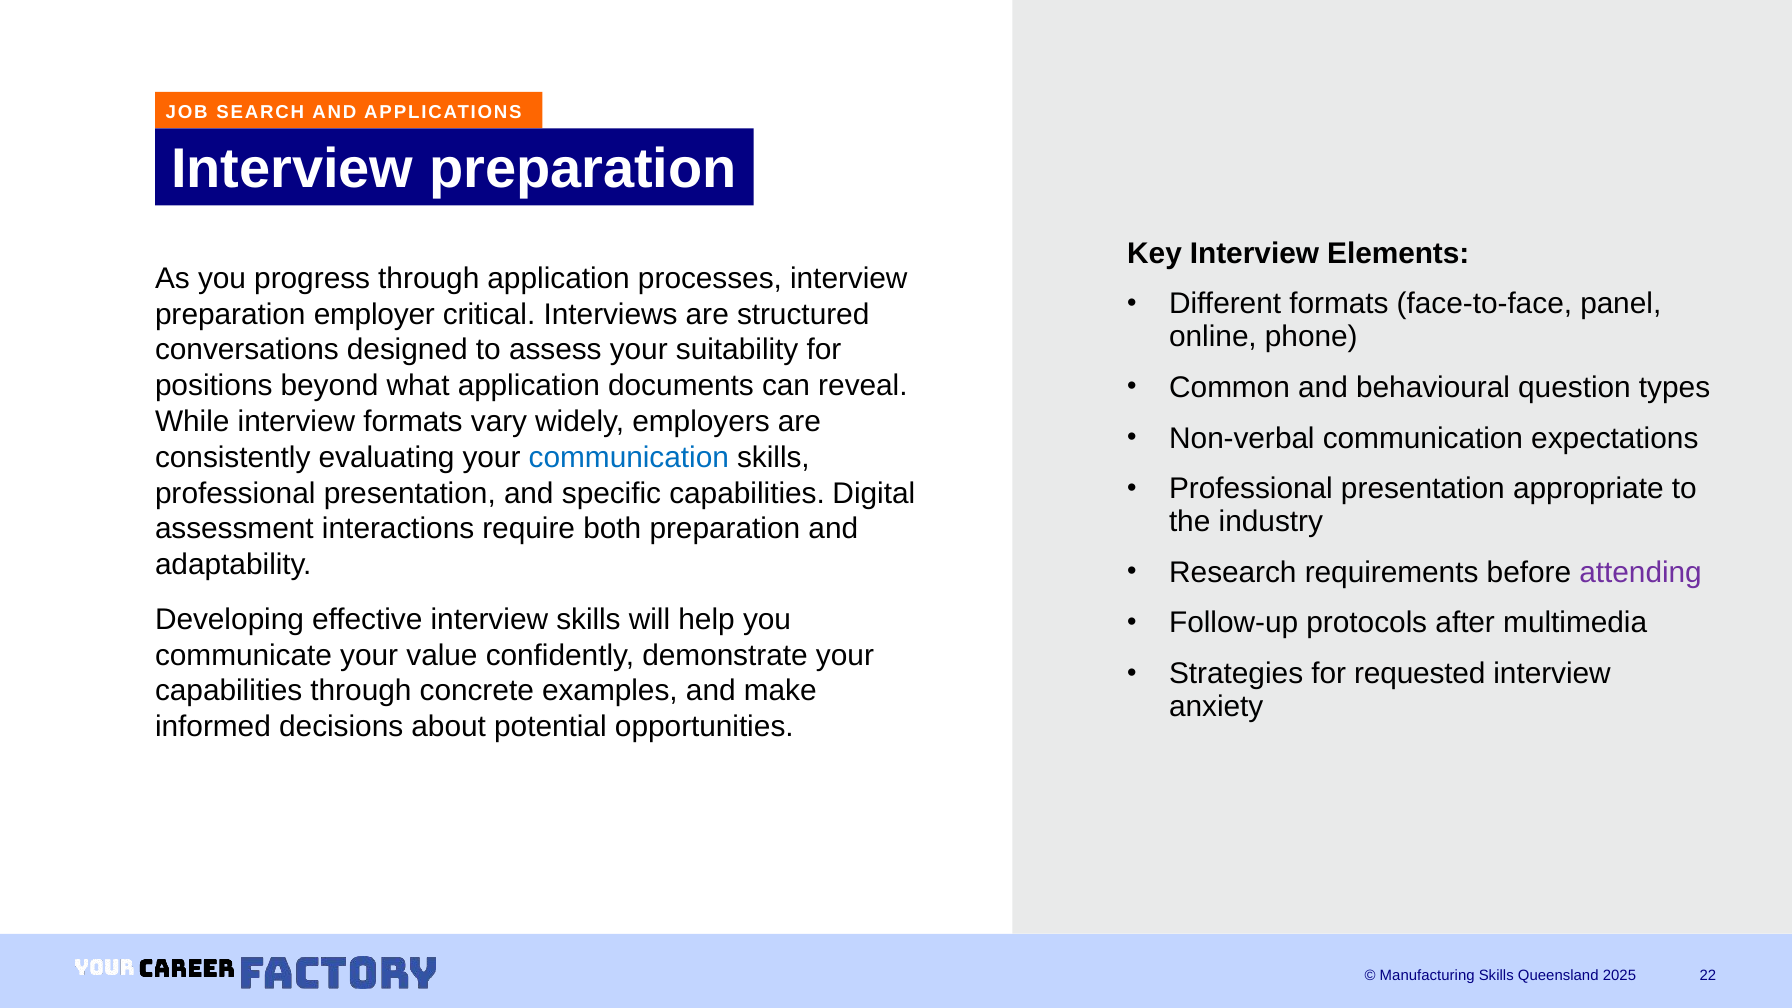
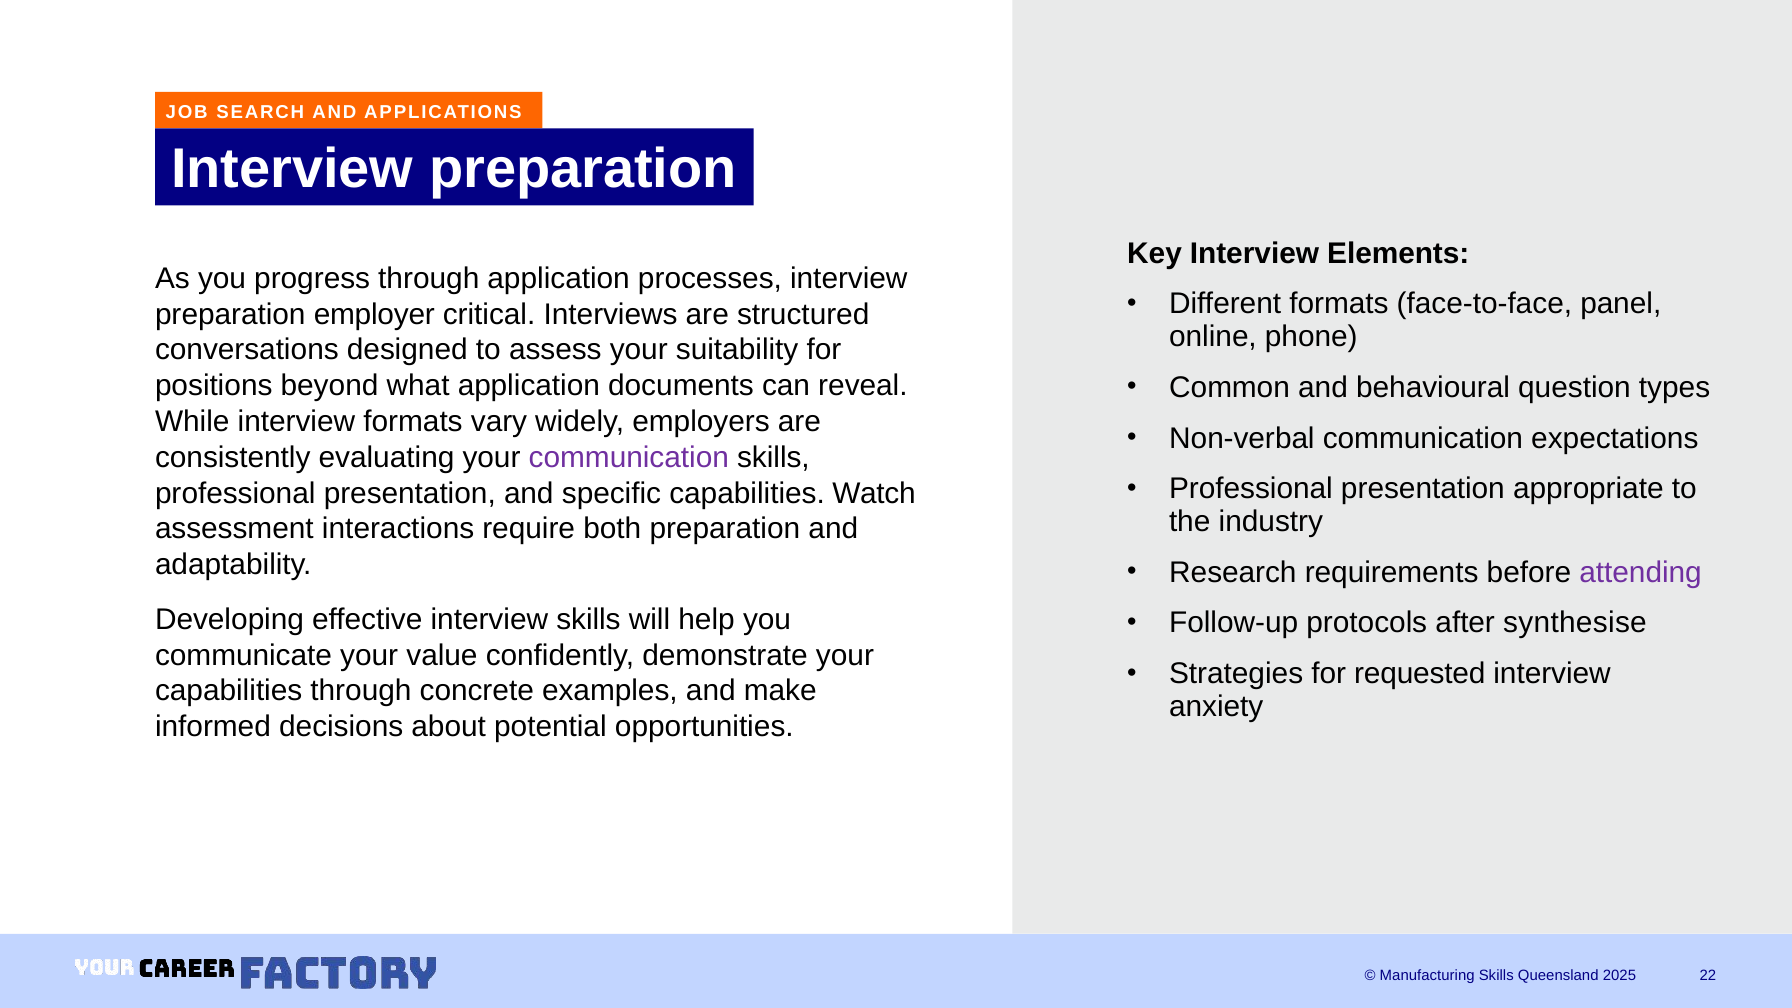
communication colour: blue -> purple (629, 457)
Digital: Digital -> Watch (874, 493)
multimedia: multimedia -> synthesise (1575, 623)
